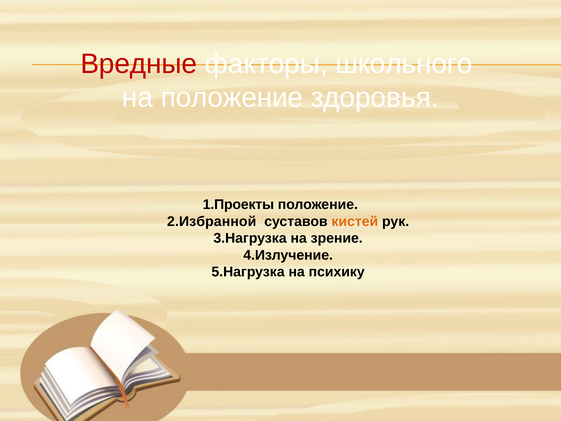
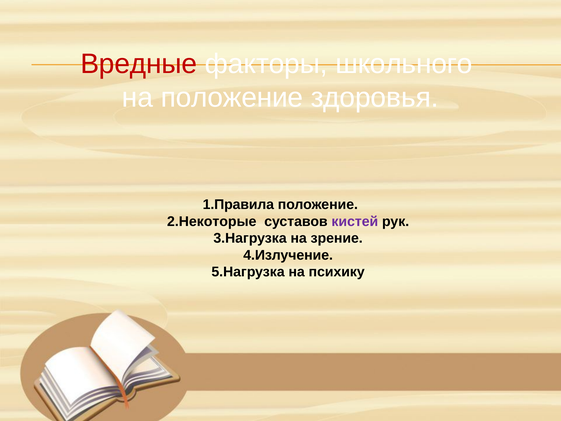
1.Проекты: 1.Проекты -> 1.Правила (238, 204)
2.Избранной: 2.Избранной -> 2.Некоторые (212, 221)
кистей colour: orange -> purple (355, 221)
